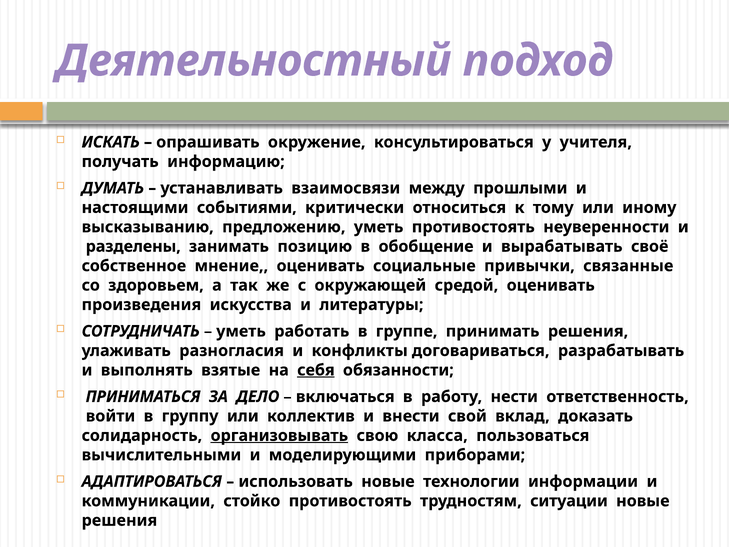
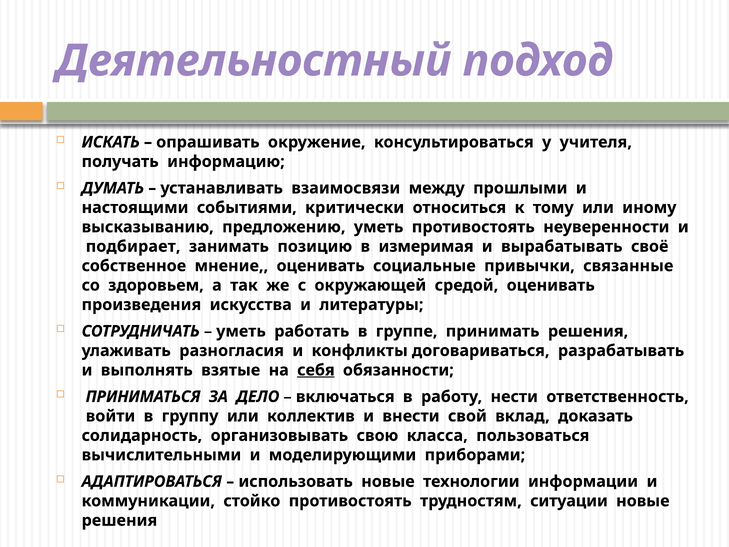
разделены: разделены -> подбирает (133, 246)
обобщение: обобщение -> измеримая (426, 246)
организовывать underline: present -> none (279, 435)
